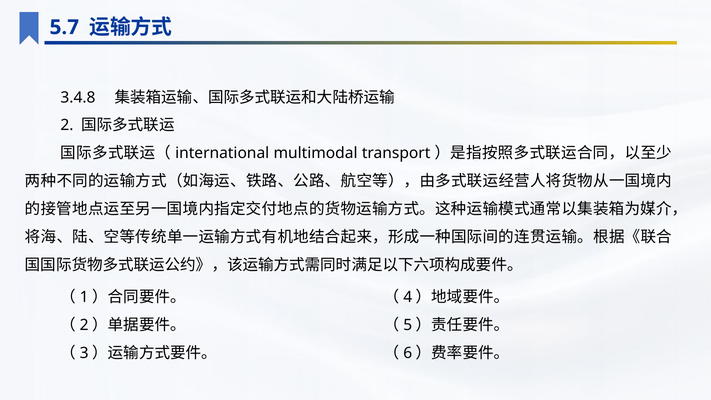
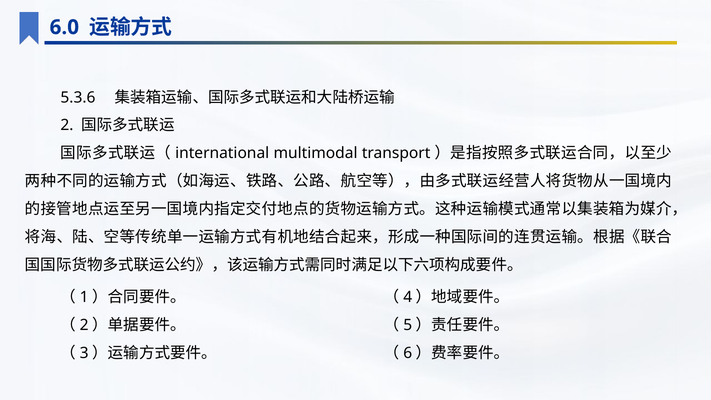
5.7: 5.7 -> 6.0 (64, 27)
3.4.8: 3.4.8 -> 5.3.6 (78, 97)
